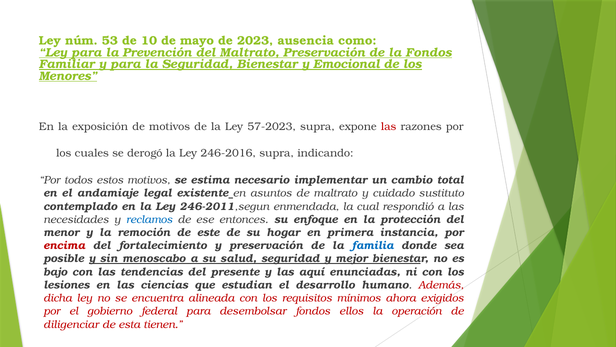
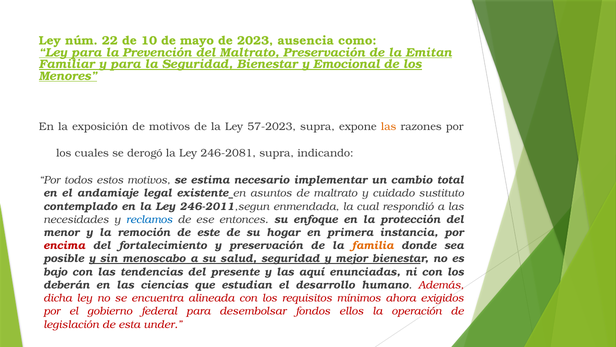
53: 53 -> 22 (110, 41)
la Fondos: Fondos -> Emitan (429, 52)
las colour: red -> orange (389, 127)
246-2016: 246-2016 -> 246-2081 (228, 153)
familia colour: blue -> orange (373, 245)
lesiones: lesiones -> deberán (66, 285)
diligenciar: diligenciar -> legislación (71, 324)
tienen: tienen -> under (163, 324)
